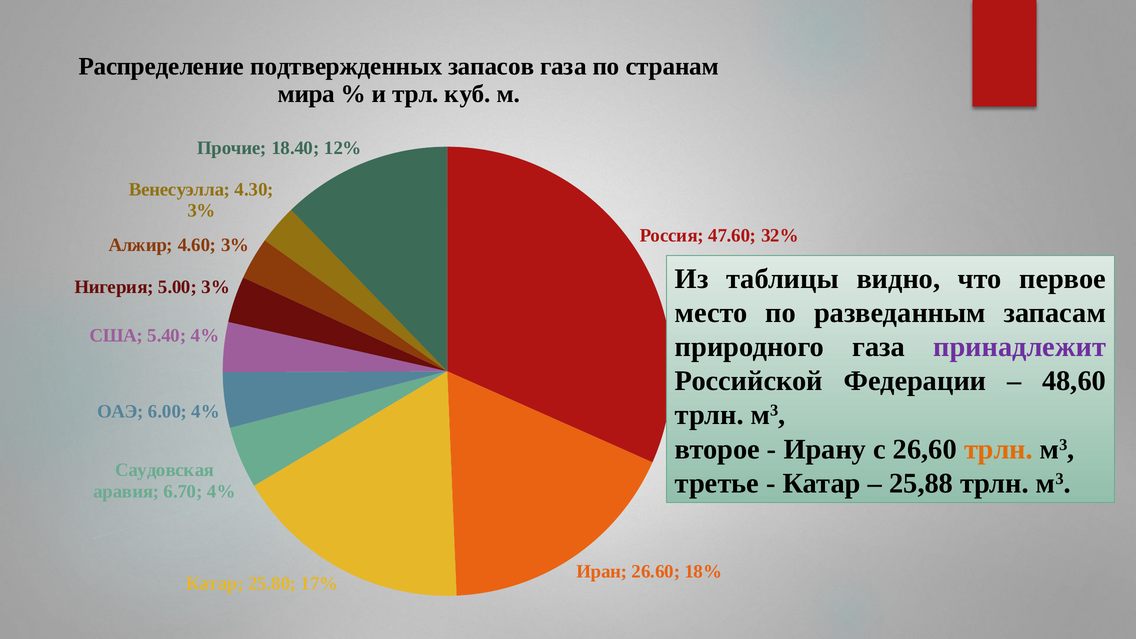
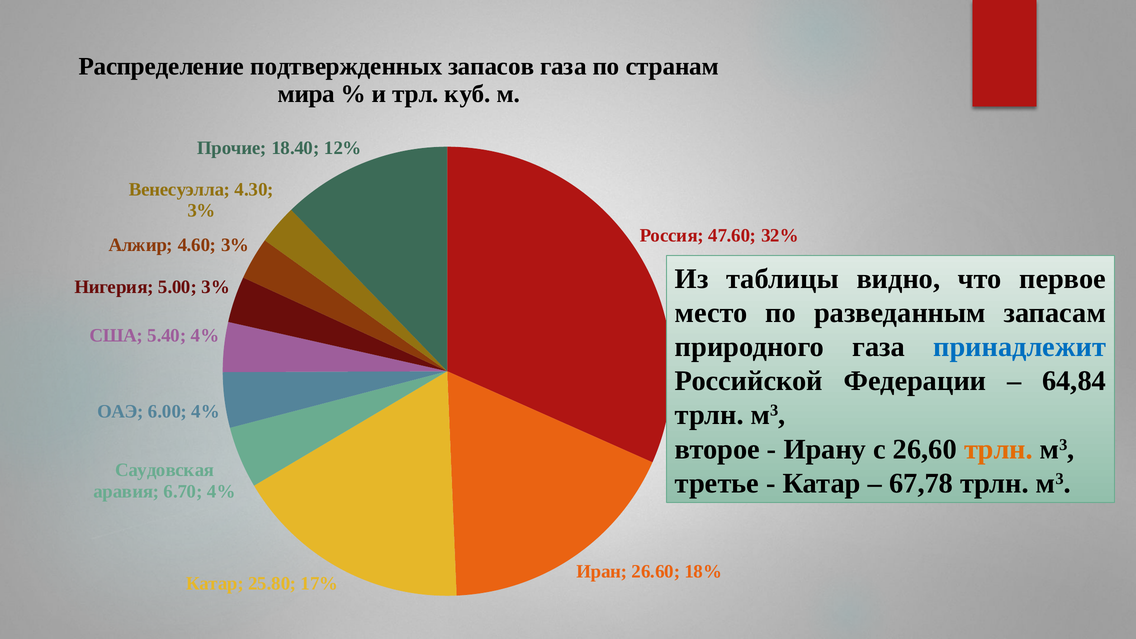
принадлежит colour: purple -> blue (1020, 347)
48,60: 48,60 -> 64,84 (1074, 381)
25,88: 25,88 -> 67,78 (921, 483)
